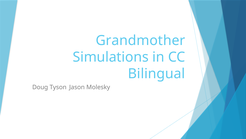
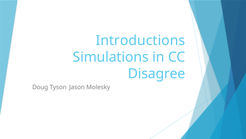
Grandmother: Grandmother -> Introductions (140, 40)
Bilingual: Bilingual -> Disagree (157, 73)
